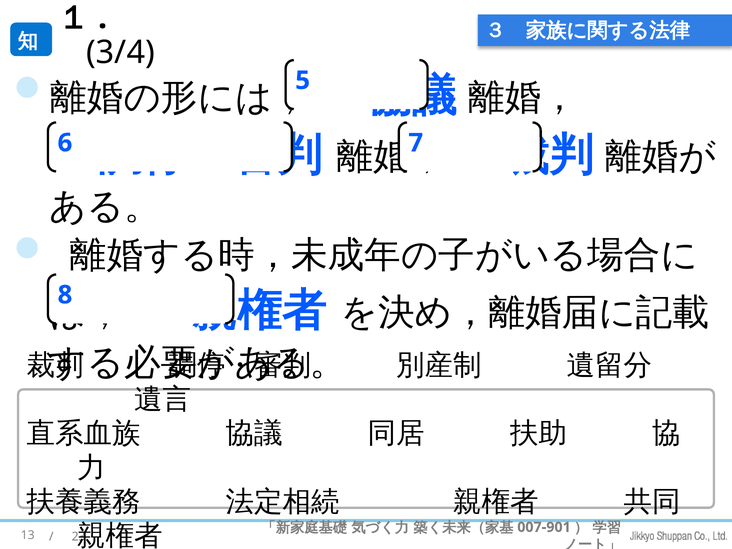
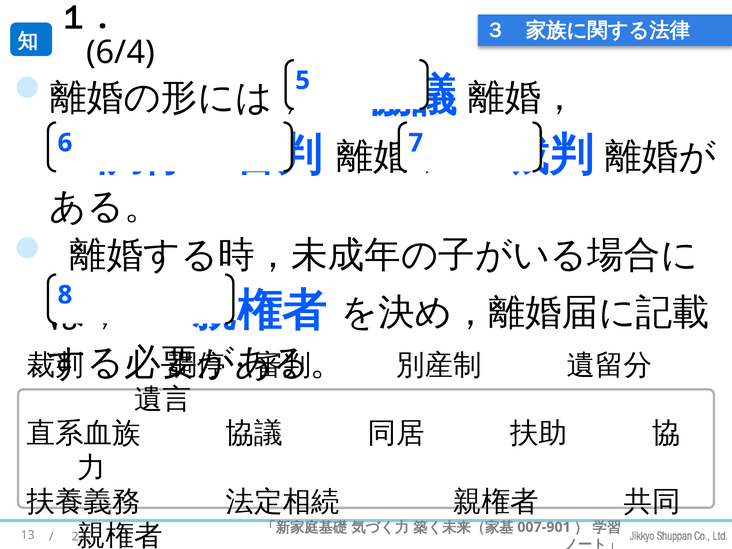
3/4: 3/4 -> 6/4 (120, 53)
